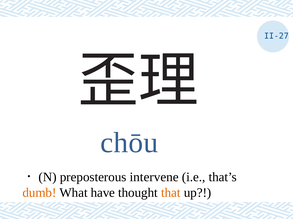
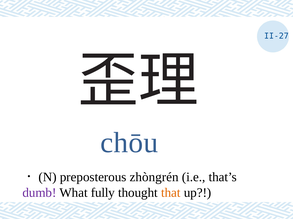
intervene: intervene -> zhòngrén (154, 178)
dumb colour: orange -> purple (39, 193)
have: have -> fully (103, 193)
